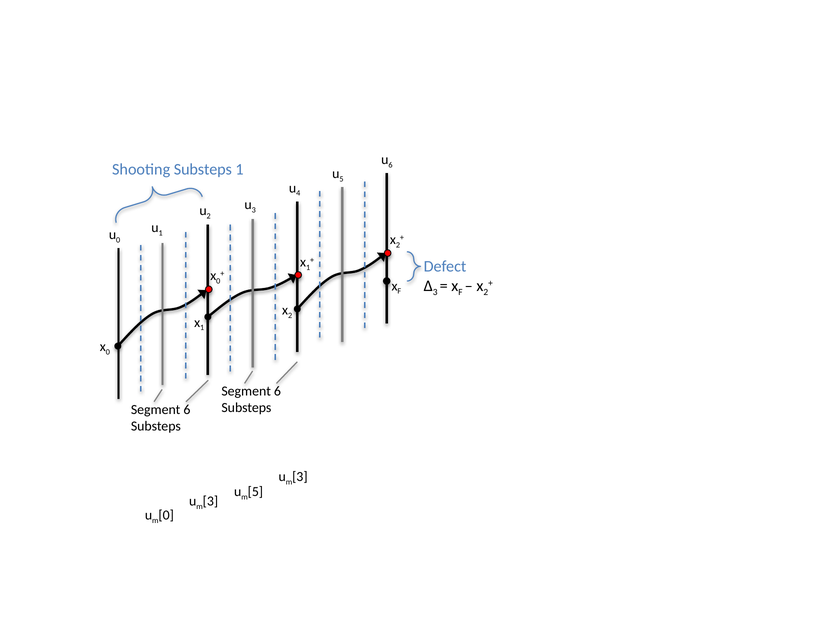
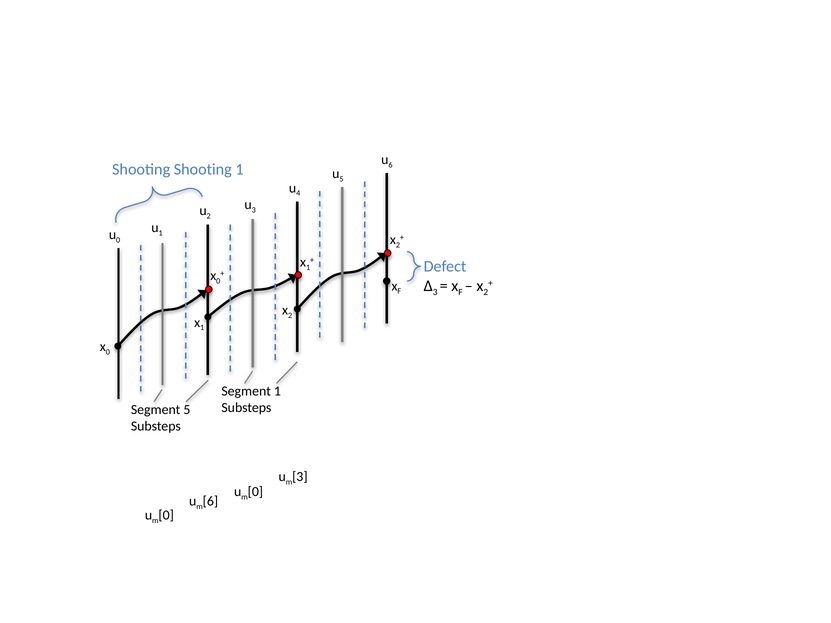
Shooting Substeps: Substeps -> Shooting (203, 170)
6: 6 -> 1 (277, 391)
6: 6 -> 5 (187, 410)
5: 5 -> 0 (255, 492)
3: 3 -> 6 (210, 501)
